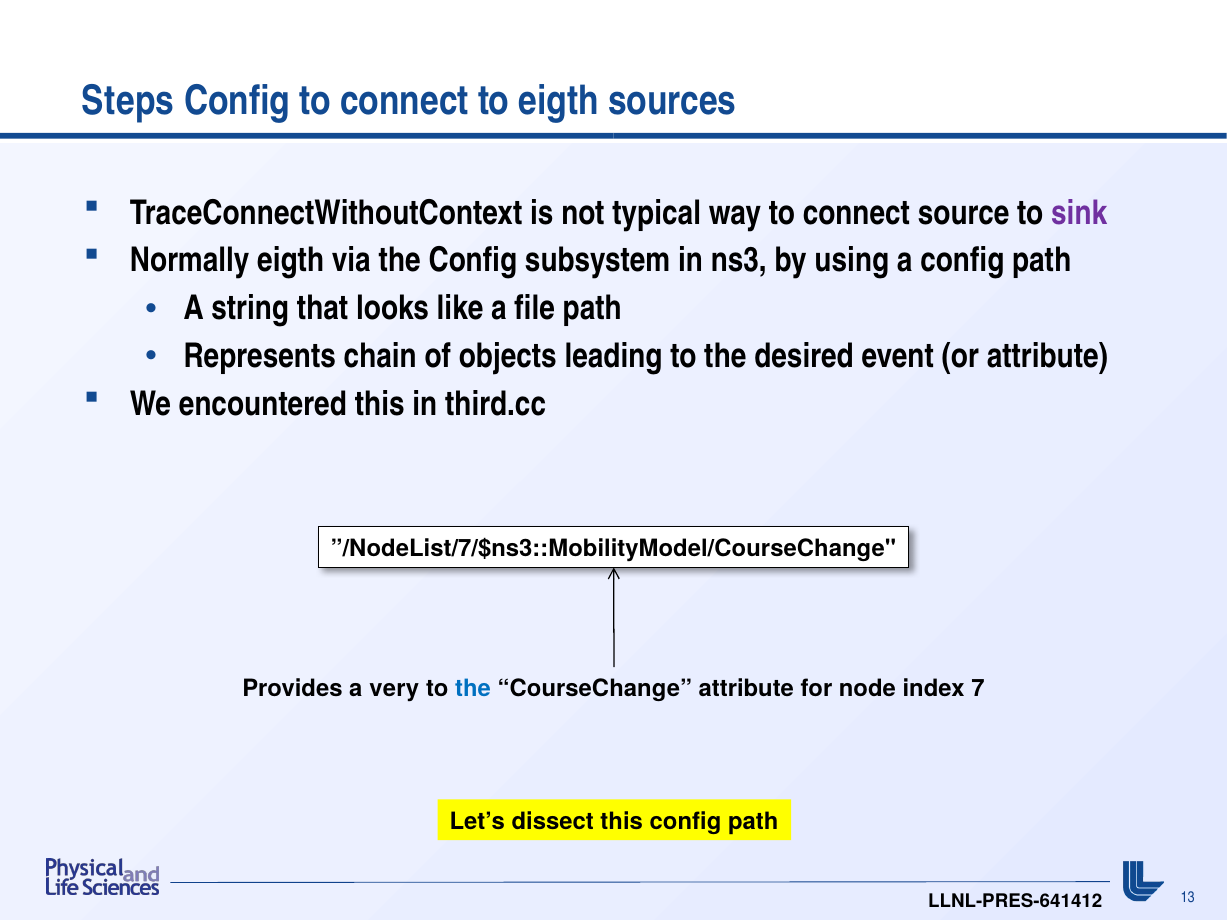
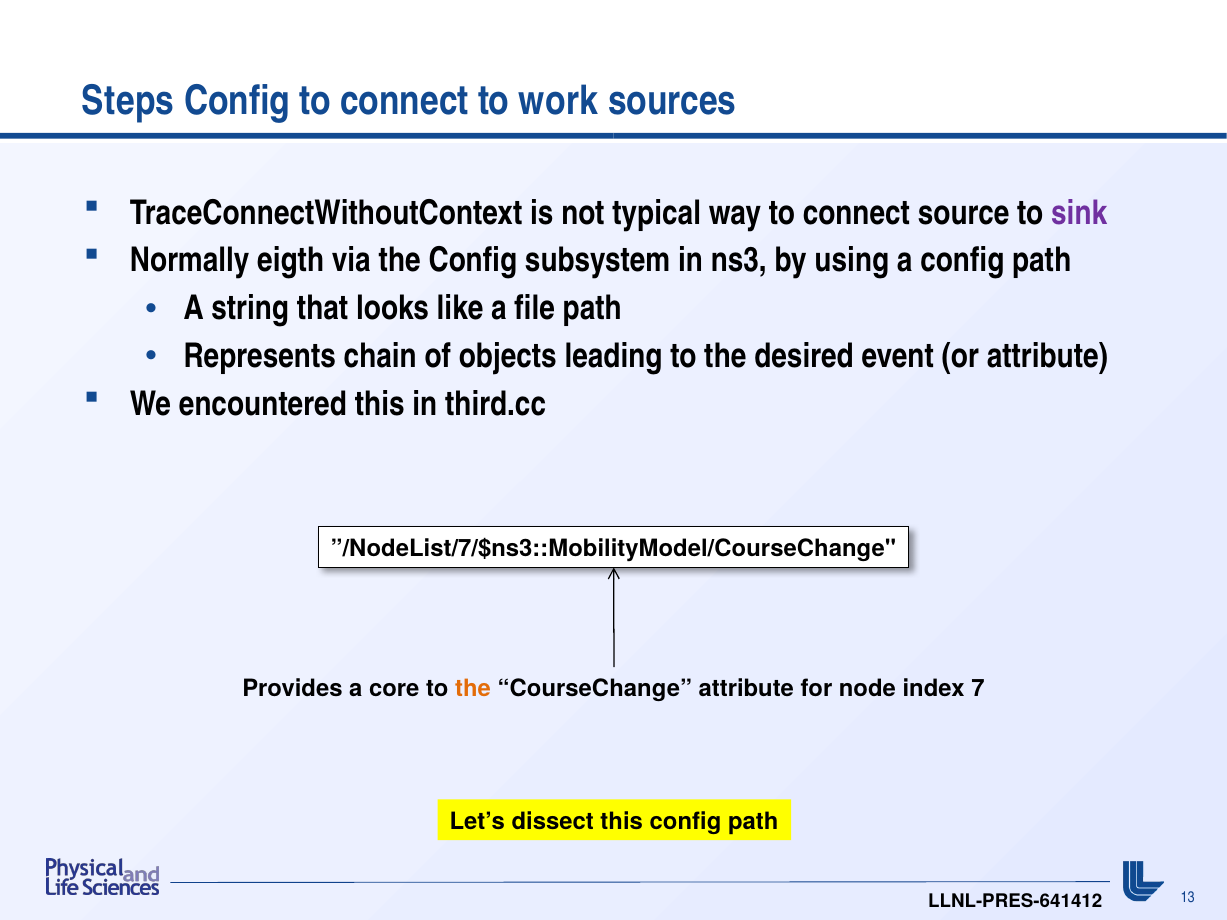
to eigth: eigth -> work (559, 101)
very: very -> core (394, 689)
the colour: blue -> orange (473, 689)
